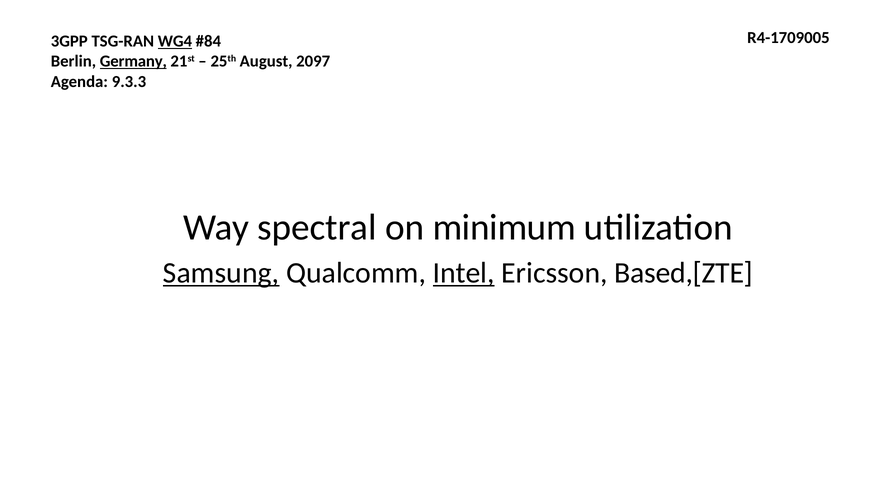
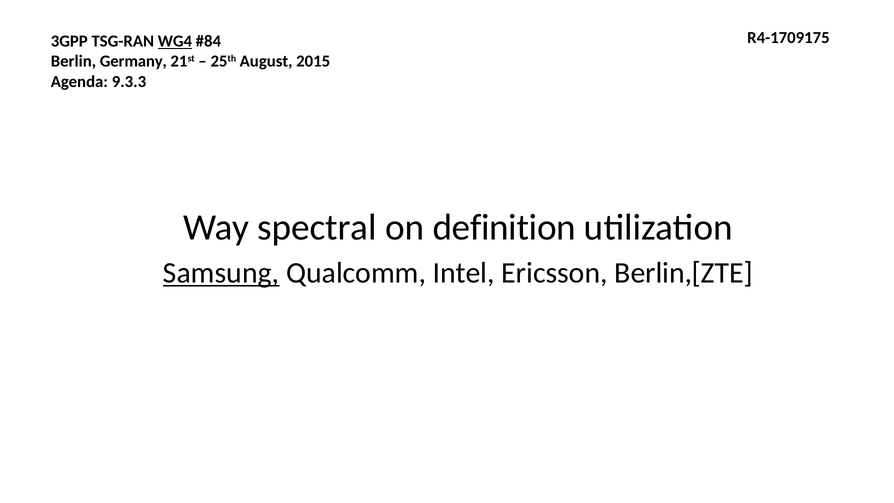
R4-1709005: R4-1709005 -> R4-1709175 (788, 38)
Germany underline: present -> none (133, 61)
2097: 2097 -> 2015 (313, 61)
minimum: minimum -> definition (504, 227)
Intel underline: present -> none (464, 273)
Based,[ZTE: Based,[ZTE -> Berlin,[ZTE (684, 273)
